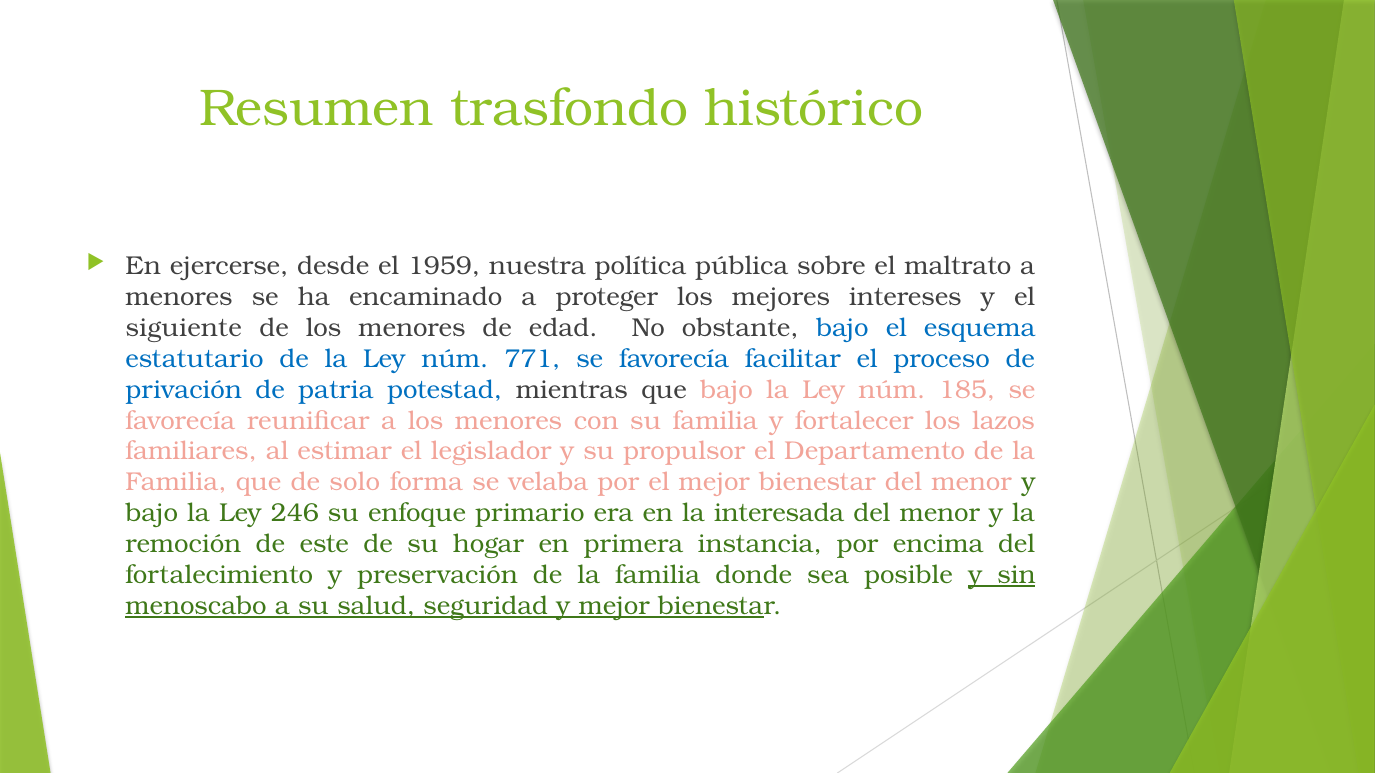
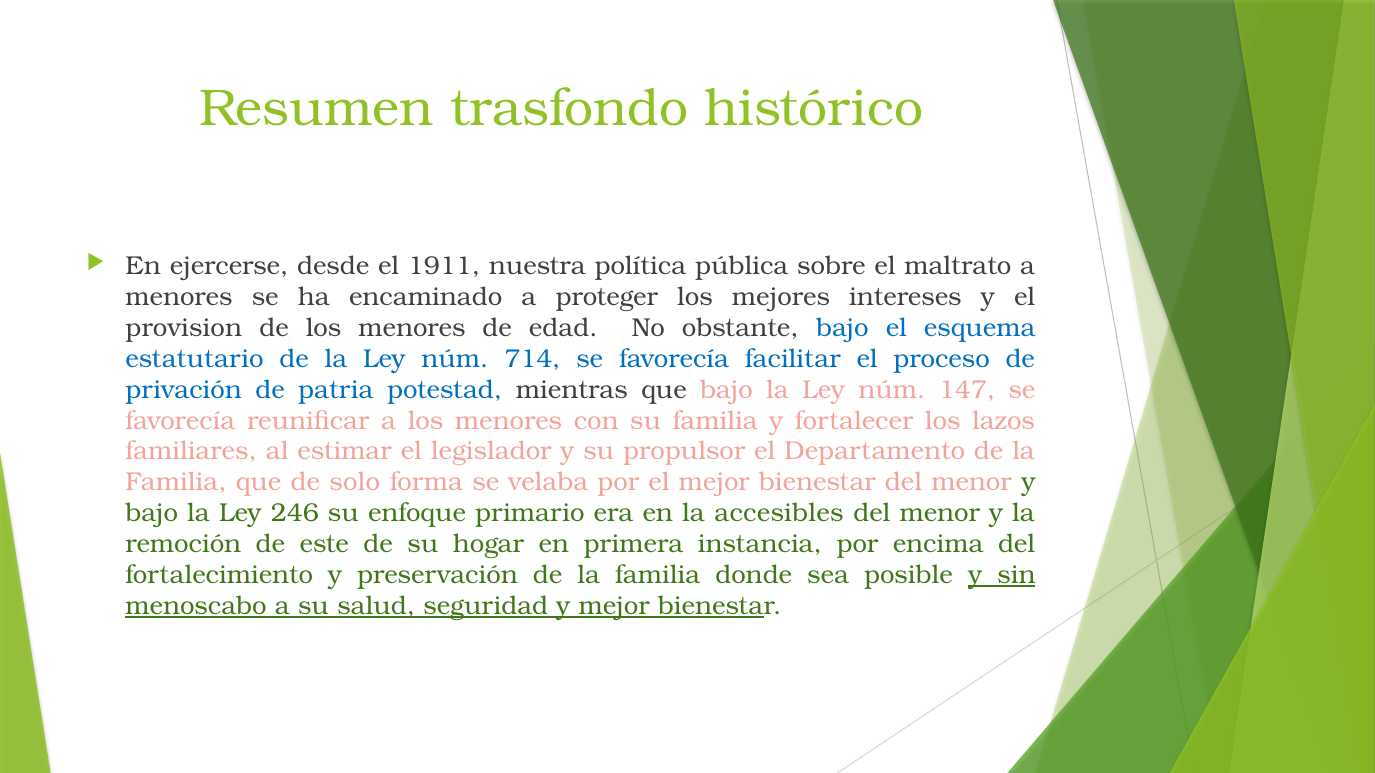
1959: 1959 -> 1911 (444, 266)
siguiente: siguiente -> provision (184, 328)
771: 771 -> 714 (532, 359)
185: 185 -> 147 (967, 390)
interesada: interesada -> accesibles (779, 514)
